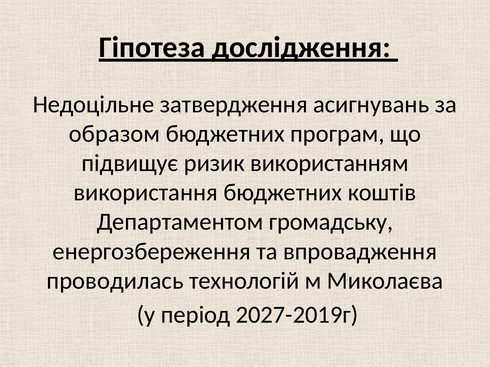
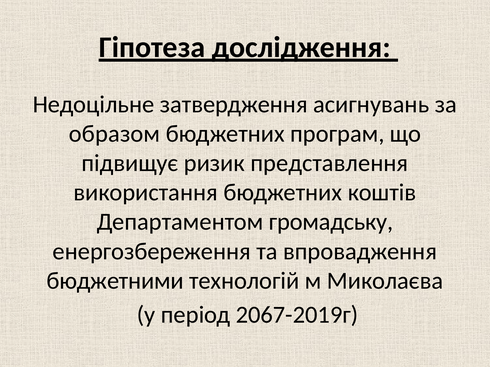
використанням: використанням -> представлення (329, 163)
проводилась: проводилась -> бюджетними (115, 281)
2027-2019г: 2027-2019г -> 2067-2019г (297, 315)
